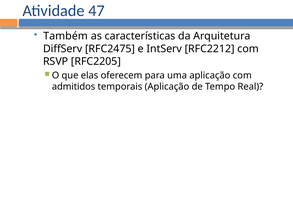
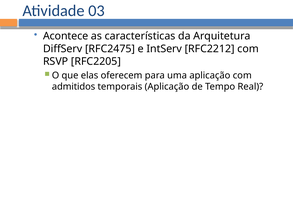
47: 47 -> 03 (96, 11)
Também: Também -> Acontece (66, 36)
